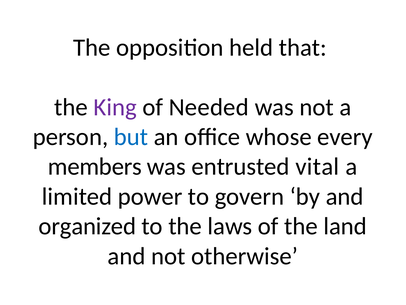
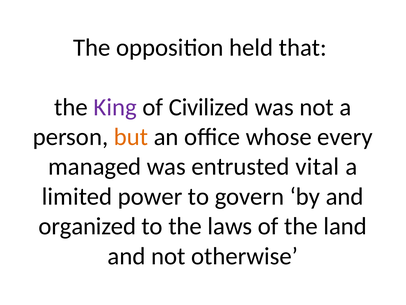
Needed: Needed -> Civilized (209, 107)
but colour: blue -> orange (131, 137)
members: members -> managed (95, 167)
